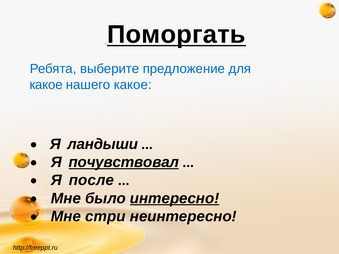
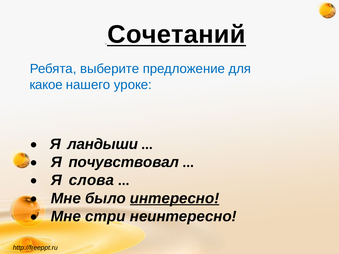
Поморгать: Поморгать -> Сочетаний (176, 35)
нашего какое: какое -> уроке (133, 85)
почувствовал underline: present -> none (124, 162)
после: после -> слова (91, 180)
